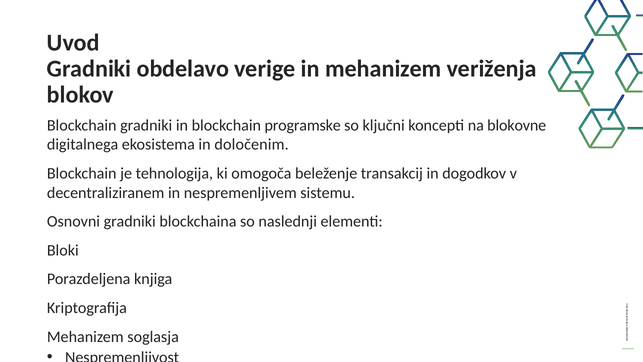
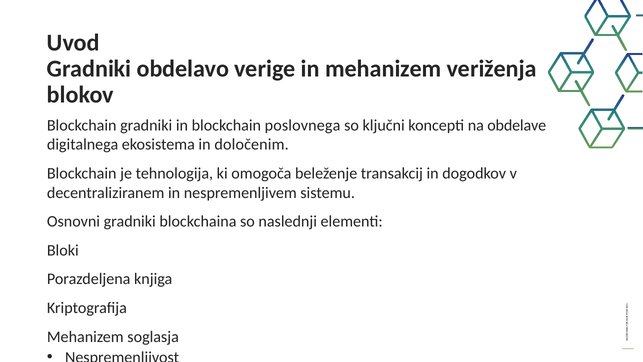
programske: programske -> poslovnega (303, 125)
blokovne: blokovne -> obdelave (517, 125)
